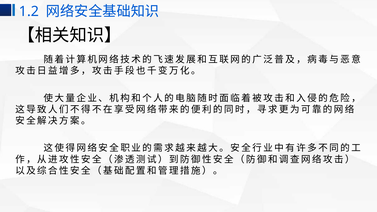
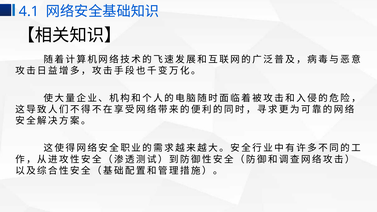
1.2: 1.2 -> 4.1 (29, 11)
